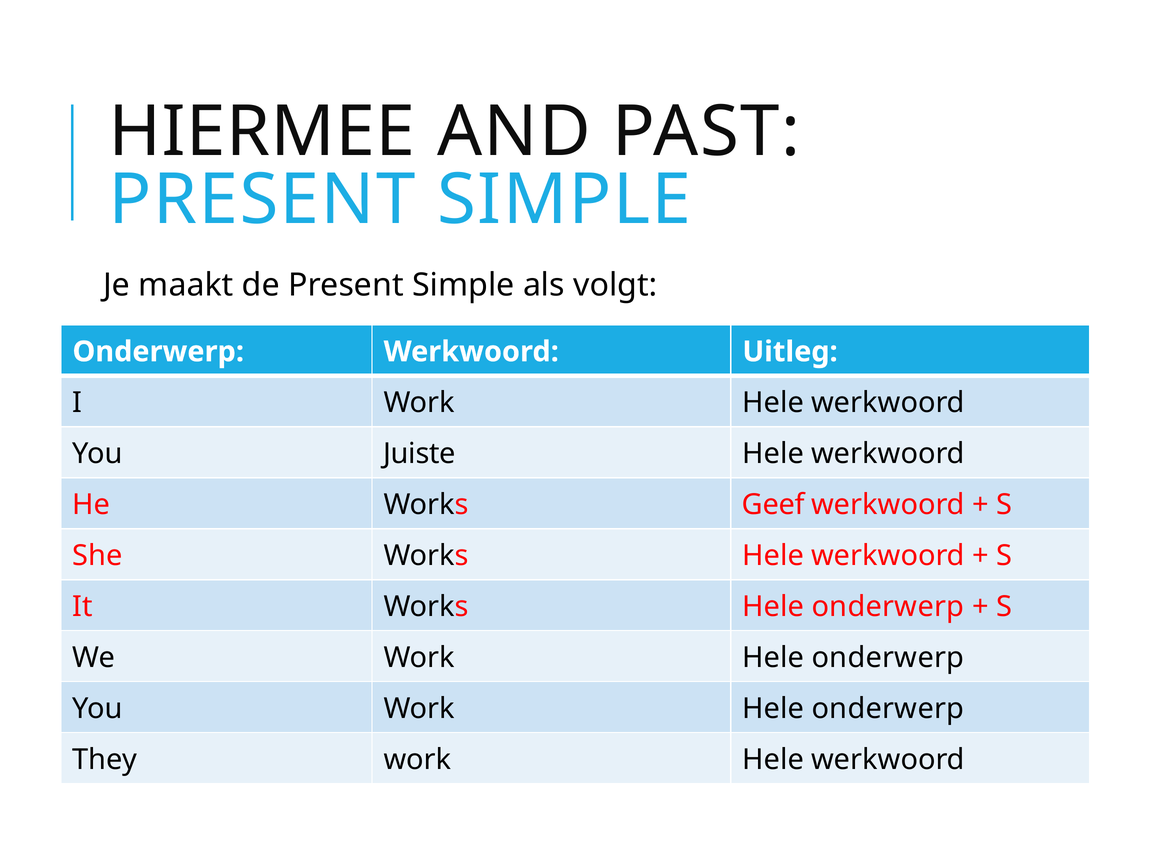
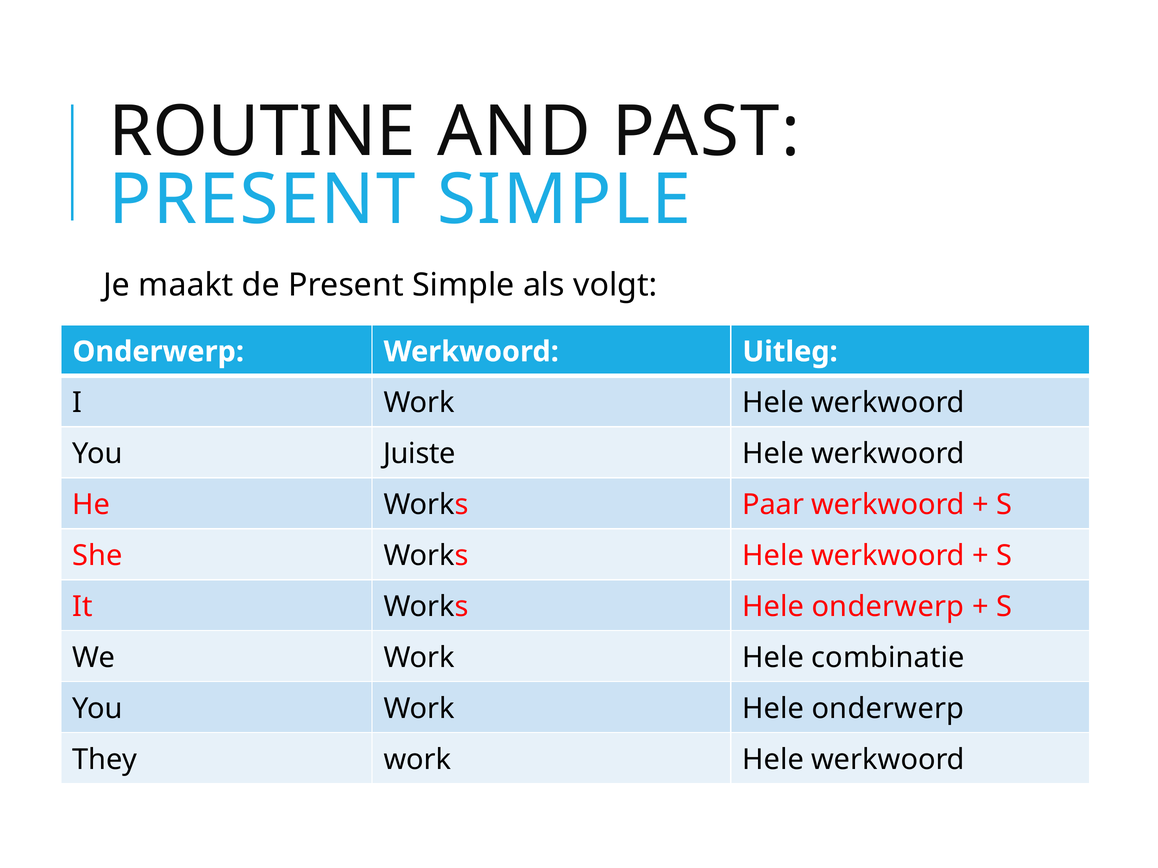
HIERMEE: HIERMEE -> ROUTINE (262, 132)
Geef: Geef -> Paar (773, 505)
We Work Hele onderwerp: onderwerp -> combinatie (888, 658)
